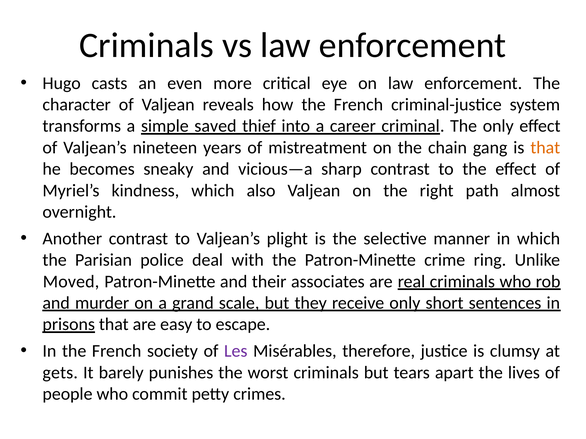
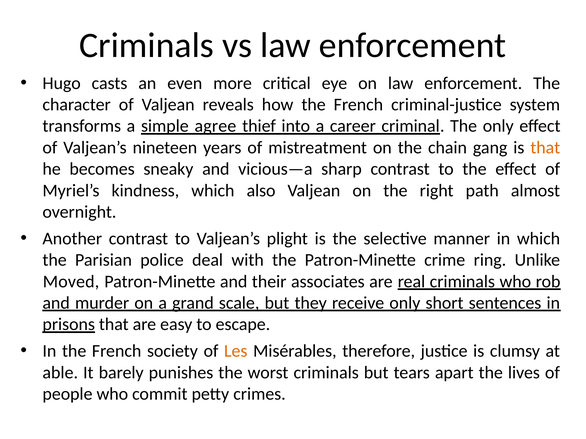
saved: saved -> agree (215, 126)
Les colour: purple -> orange (236, 351)
gets: gets -> able (60, 373)
